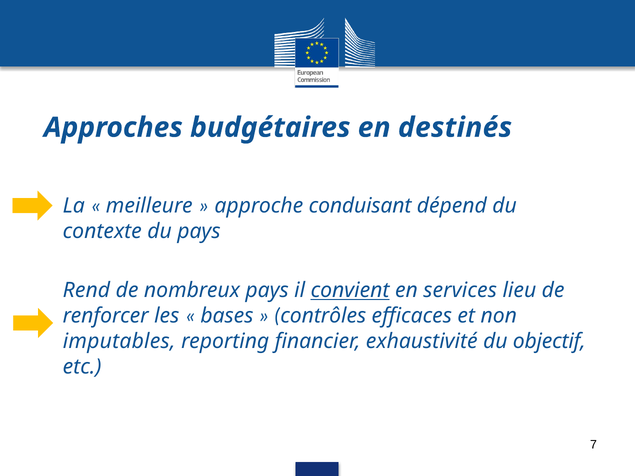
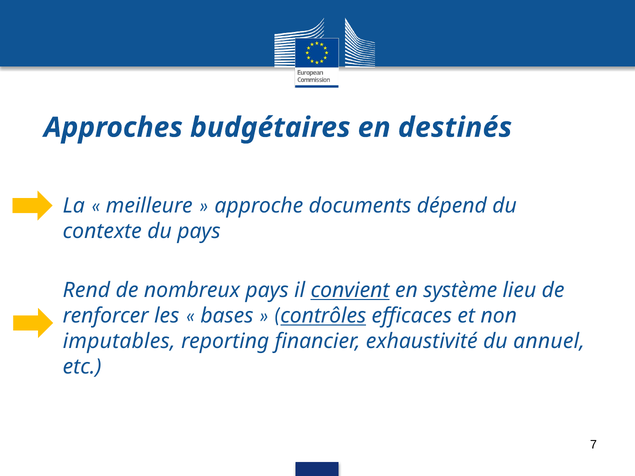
conduisant: conduisant -> documents (360, 206)
services: services -> système (460, 291)
contrôles underline: none -> present (323, 316)
objectif: objectif -> annuel (549, 341)
